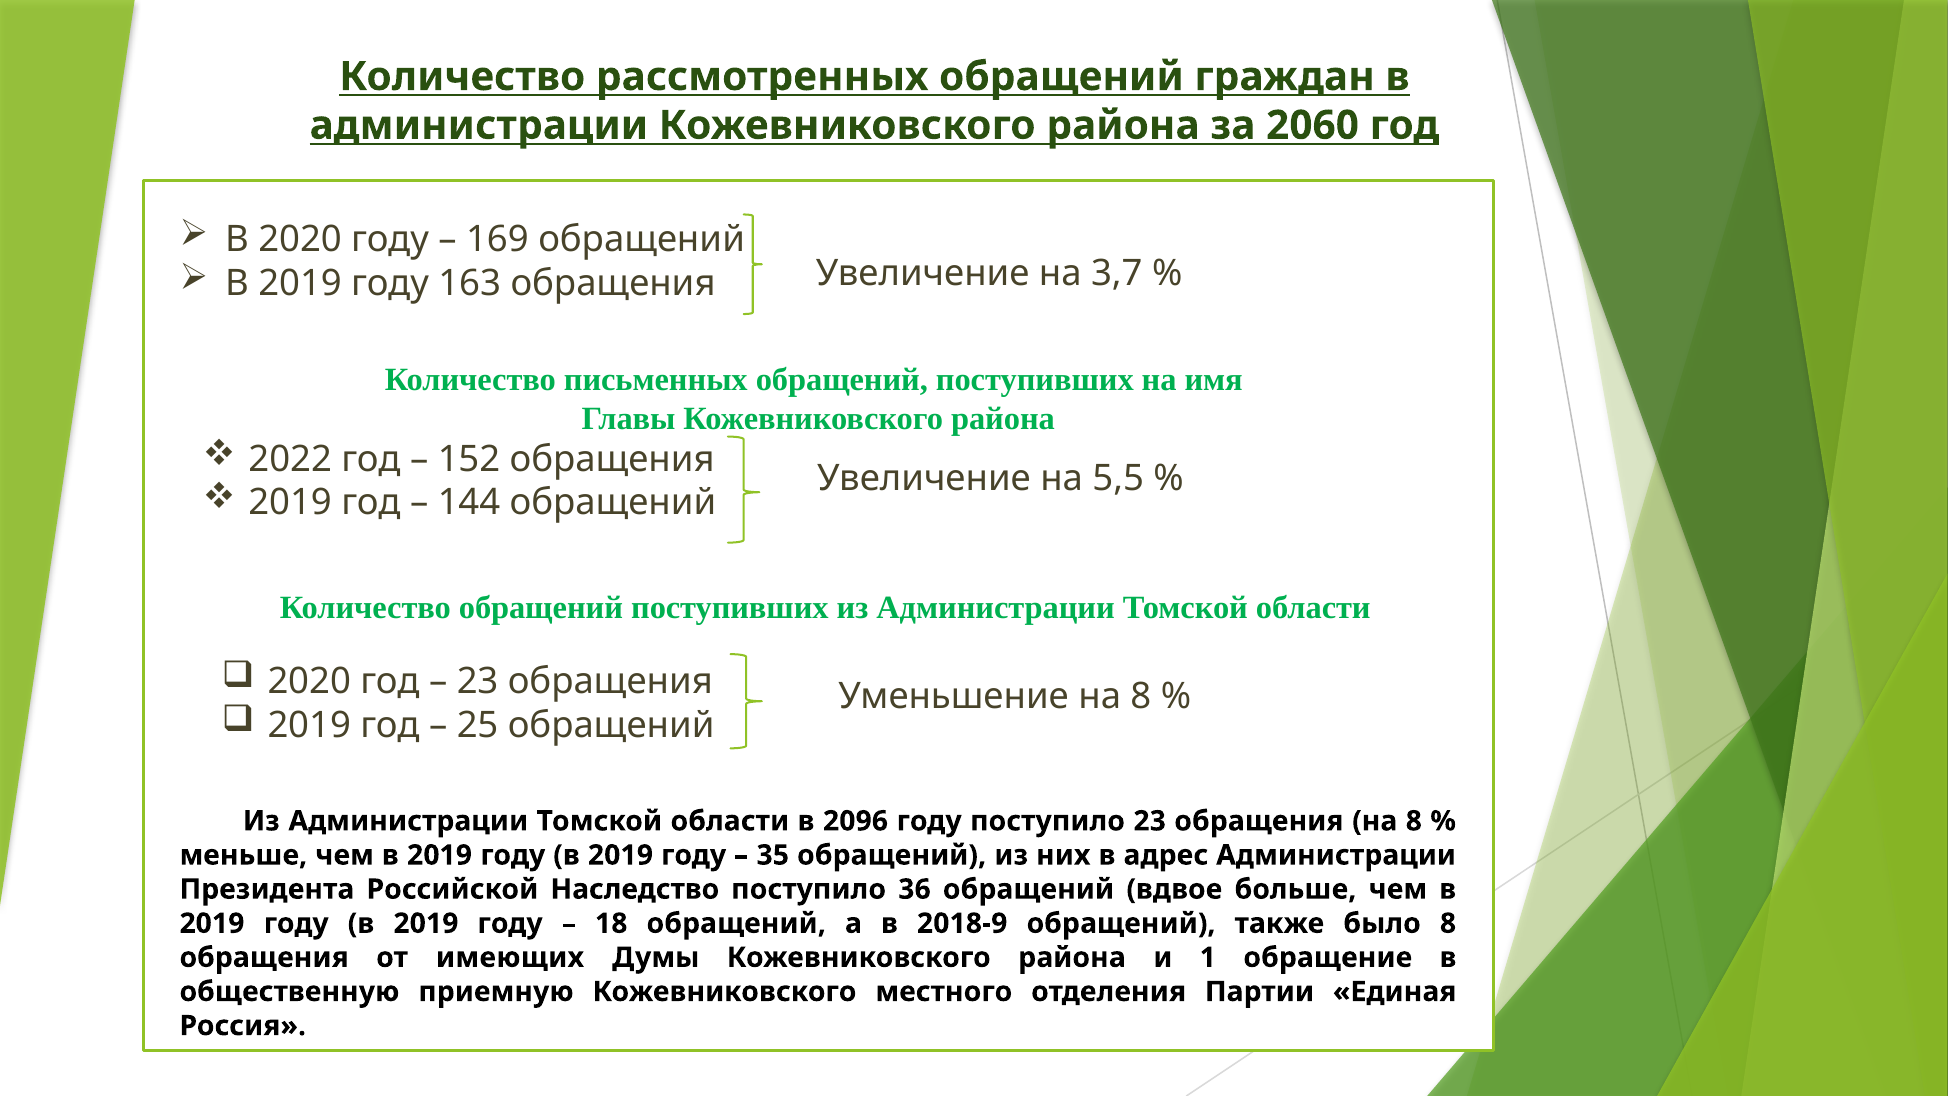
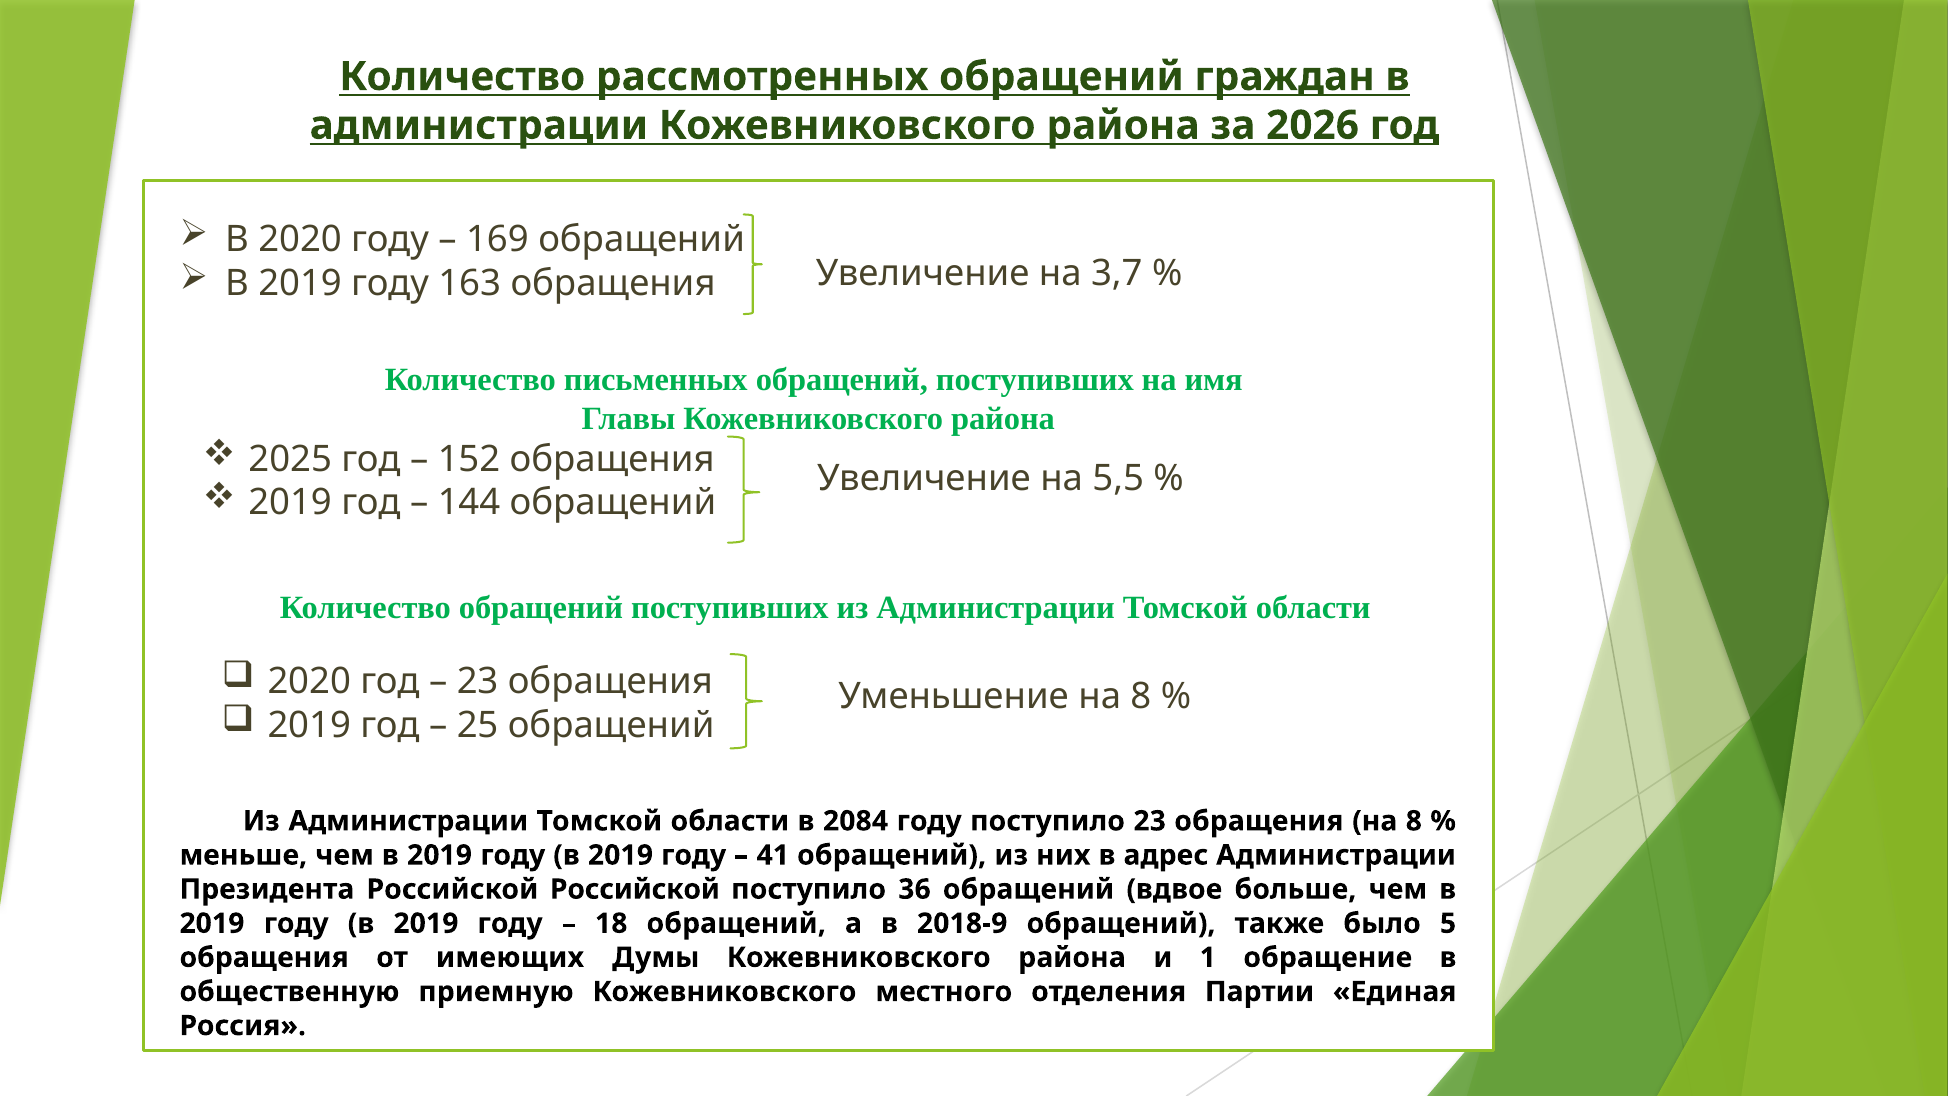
2060: 2060 -> 2026 (1313, 125)
2022: 2022 -> 2025 (290, 459)
2096: 2096 -> 2084 (855, 821)
35: 35 -> 41 (773, 855)
Российской Наследство: Наследство -> Российской (635, 889)
было 8: 8 -> 5 (1448, 923)
